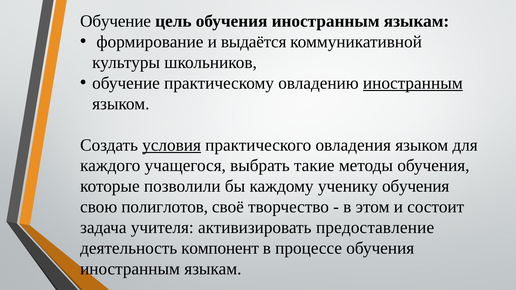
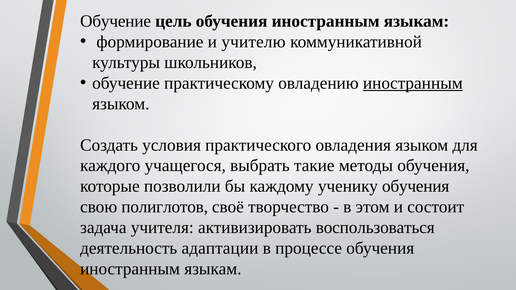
выдаётся: выдаётся -> учителю (253, 42)
условия underline: present -> none (172, 145)
предоставление: предоставление -> воспользоваться (375, 228)
компонент: компонент -> адаптации (220, 248)
